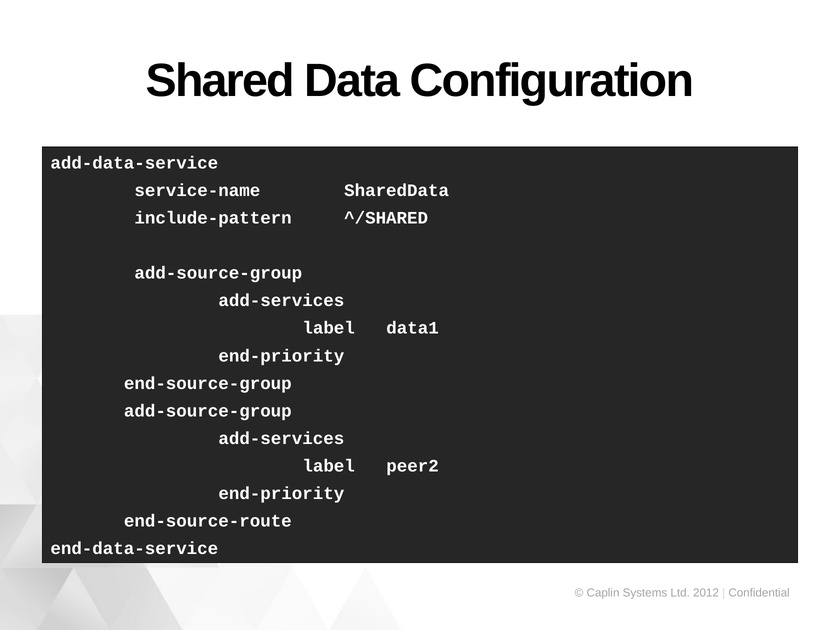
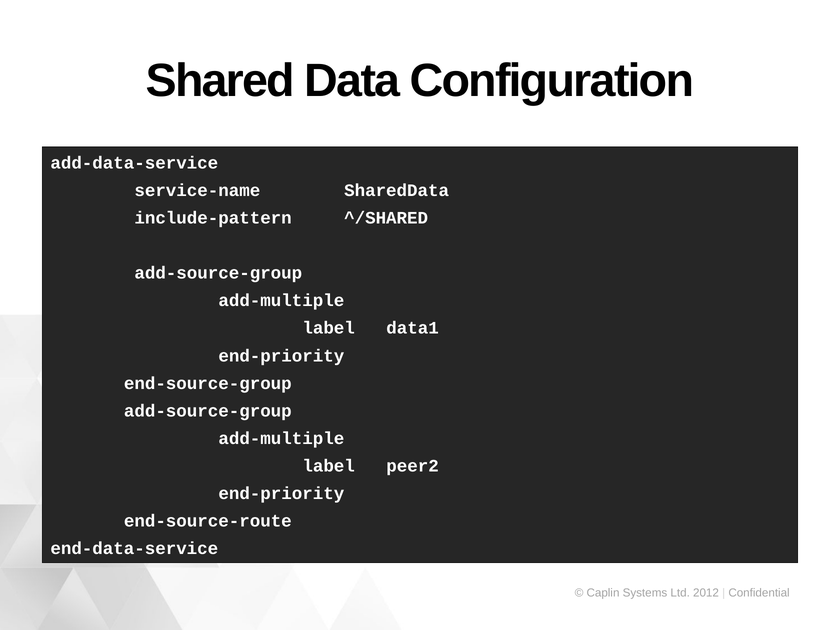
add-services: add-services -> add-multiple (281, 301)
add-services: add-services -> add-multiple (281, 438)
